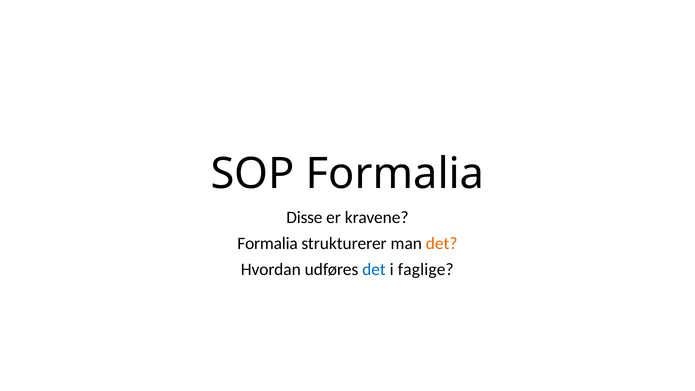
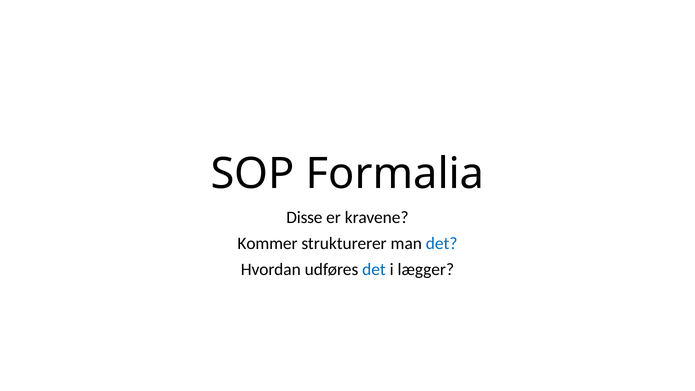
Formalia: Formalia -> Kommer (268, 243)
det colour: orange -> blue (442, 243)
faglige: faglige -> lægger (426, 269)
